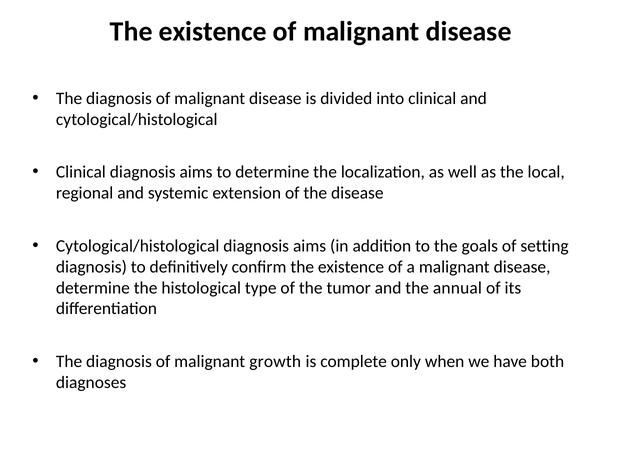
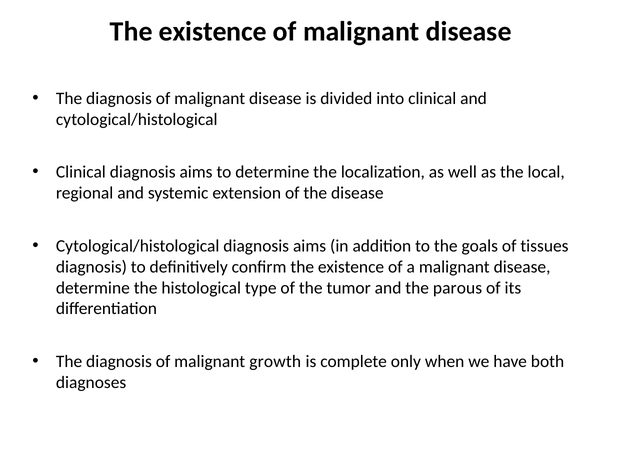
setting: setting -> tissues (544, 246)
annual: annual -> parous (458, 288)
